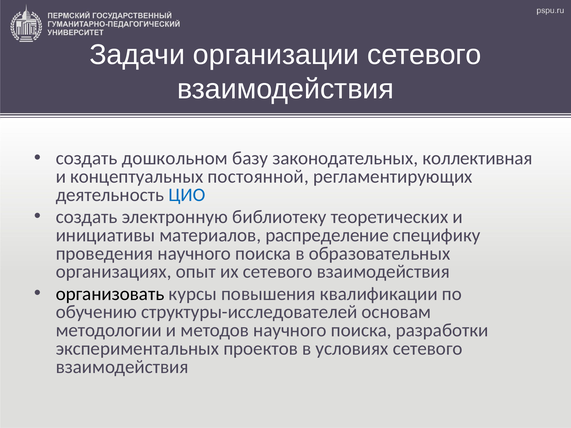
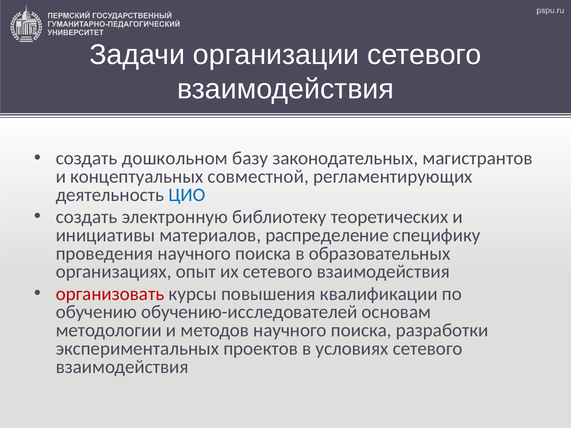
коллективная: коллективная -> магистрантов (478, 158)
постоянной: постоянной -> совместной (258, 177)
организовать colour: black -> red (110, 294)
структуры-исследователей: структуры-исследователей -> обучению-исследователей (249, 312)
